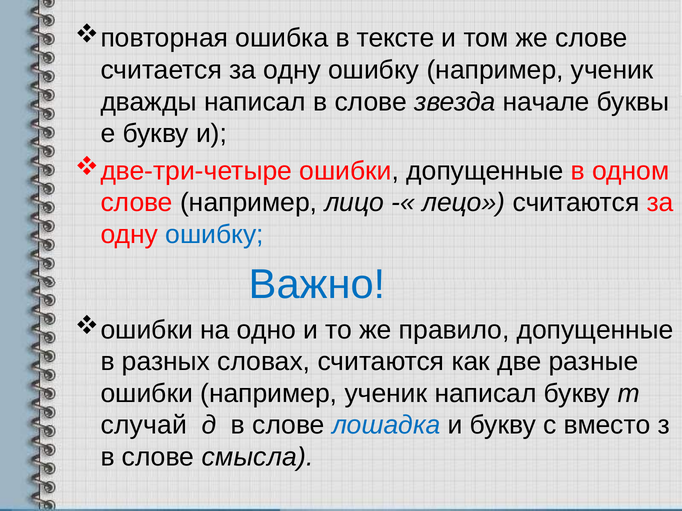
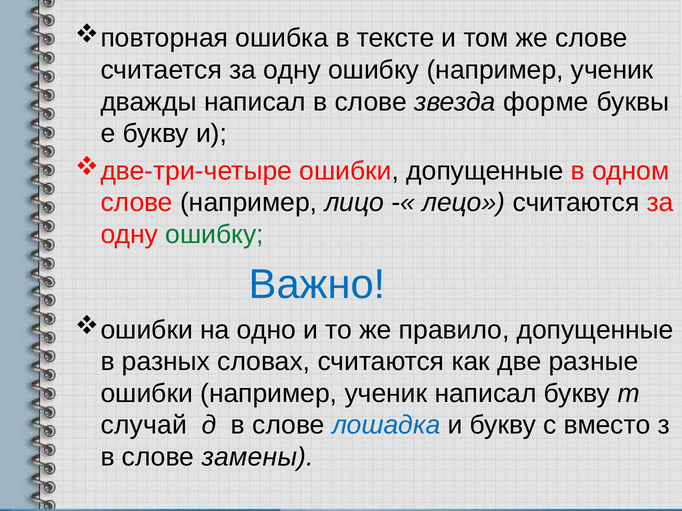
начале: начале -> форме (546, 102)
ошибку colour: blue -> green (214, 235)
смысла: смысла -> замены (258, 457)
